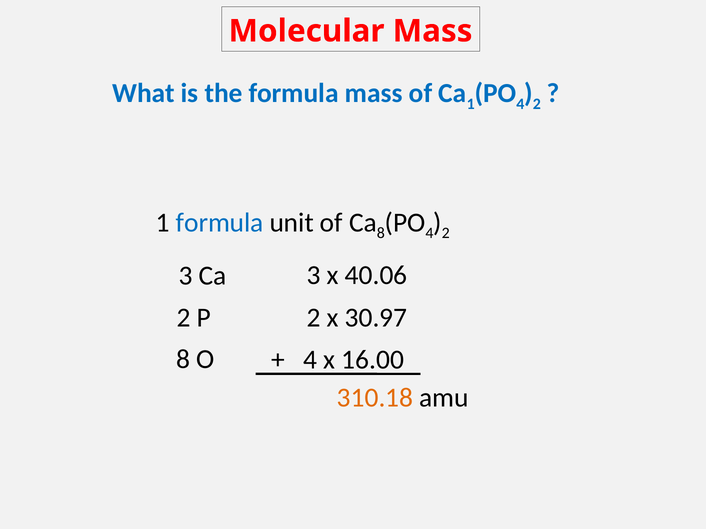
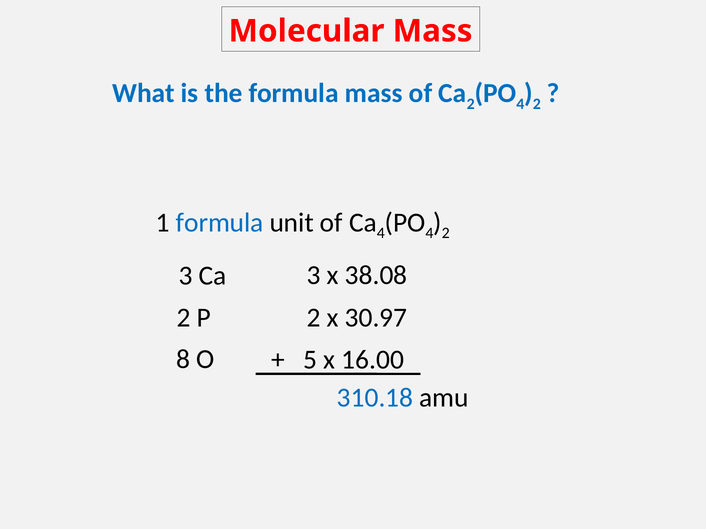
Ca 1: 1 -> 2 (471, 104)
Ca 8: 8 -> 4 (381, 233)
40.06: 40.06 -> 38.08 (376, 276)
4: 4 -> 5 (310, 360)
310.18 colour: orange -> blue (375, 398)
